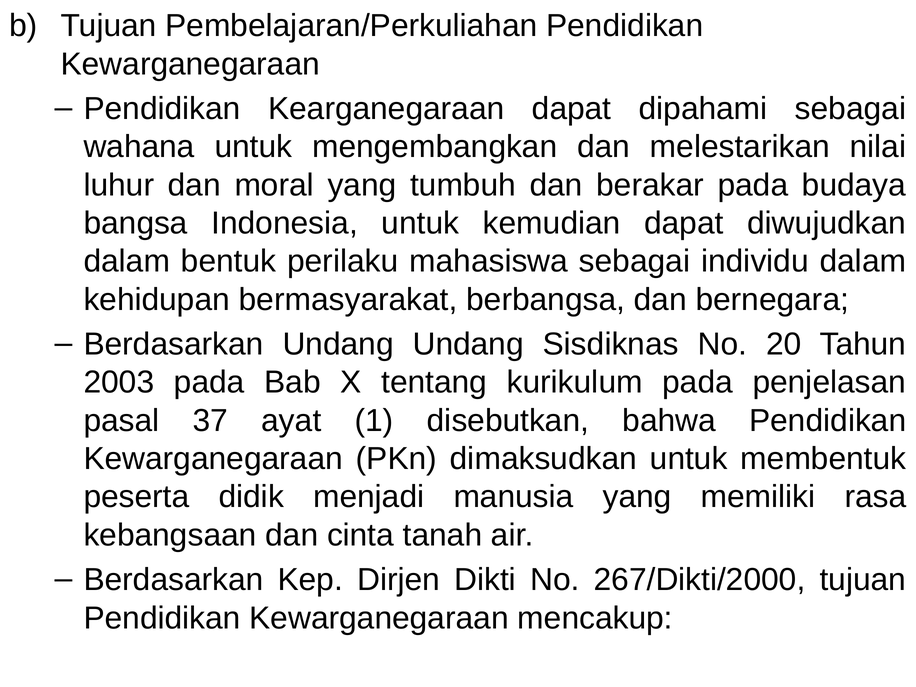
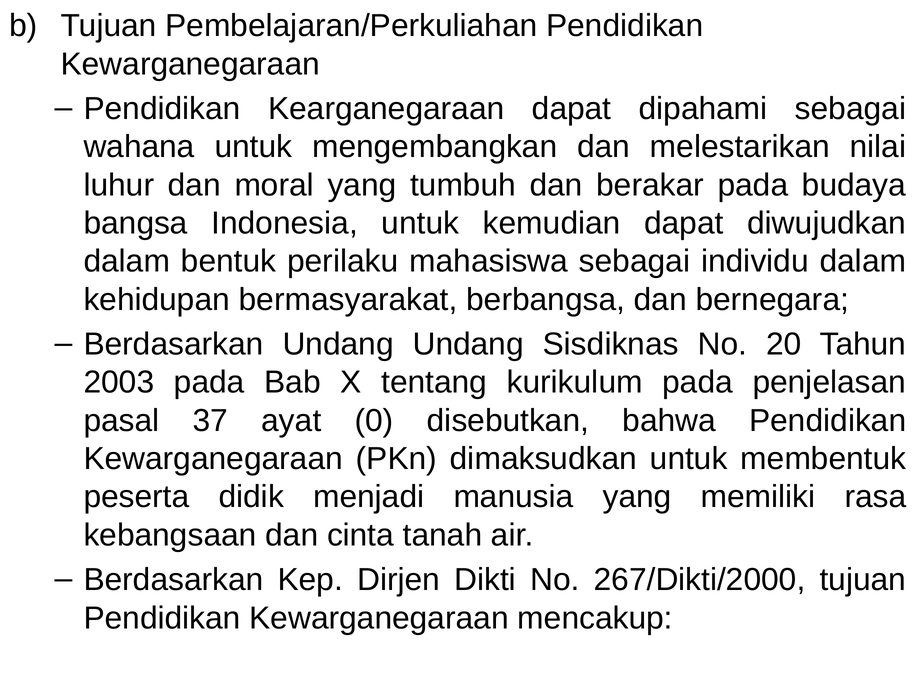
1: 1 -> 0 (374, 421)
